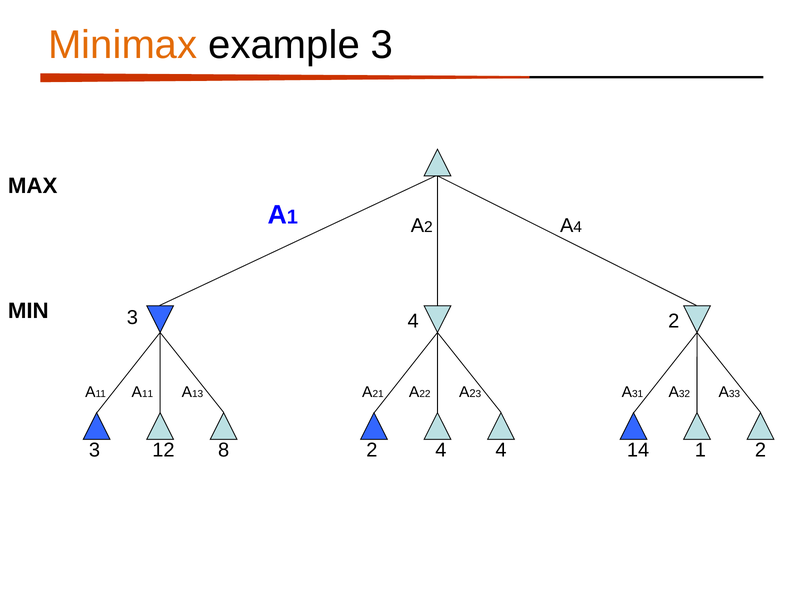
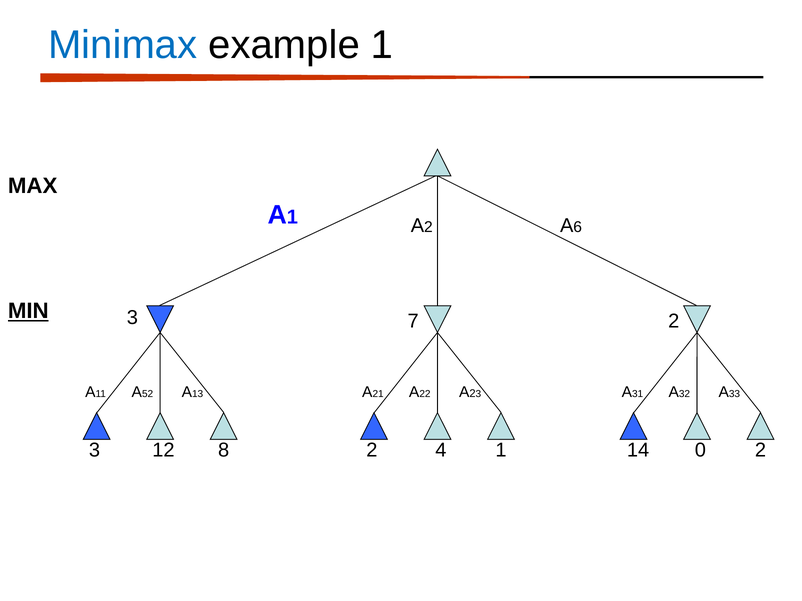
Minimax colour: orange -> blue (123, 45)
example 3: 3 -> 1 (382, 45)
4: 4 -> 6 (578, 227)
MIN underline: none -> present (28, 311)
3 4: 4 -> 7 (413, 322)
11: 11 -> 52 (148, 394)
4 4: 4 -> 1 (501, 451)
14 1: 1 -> 0 (700, 451)
